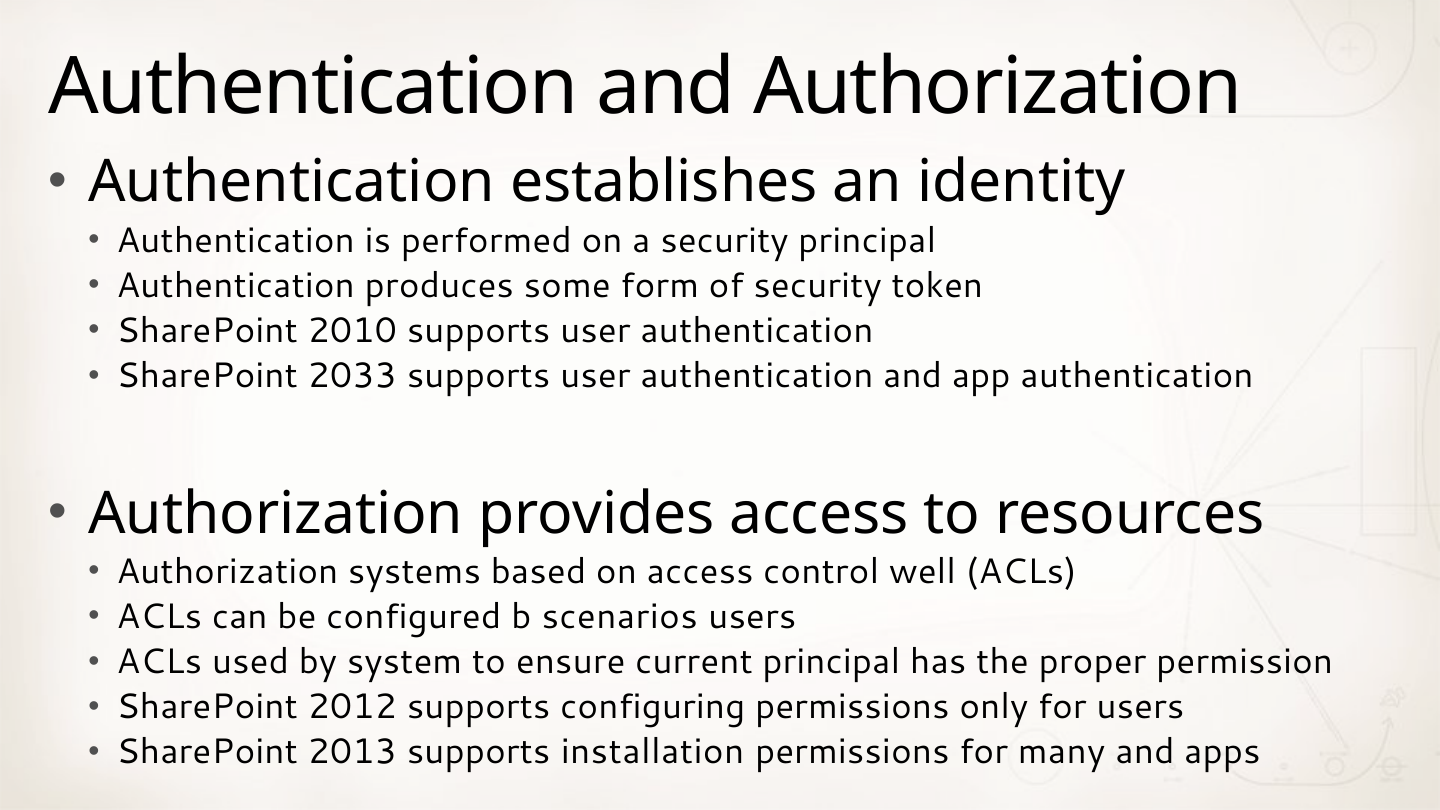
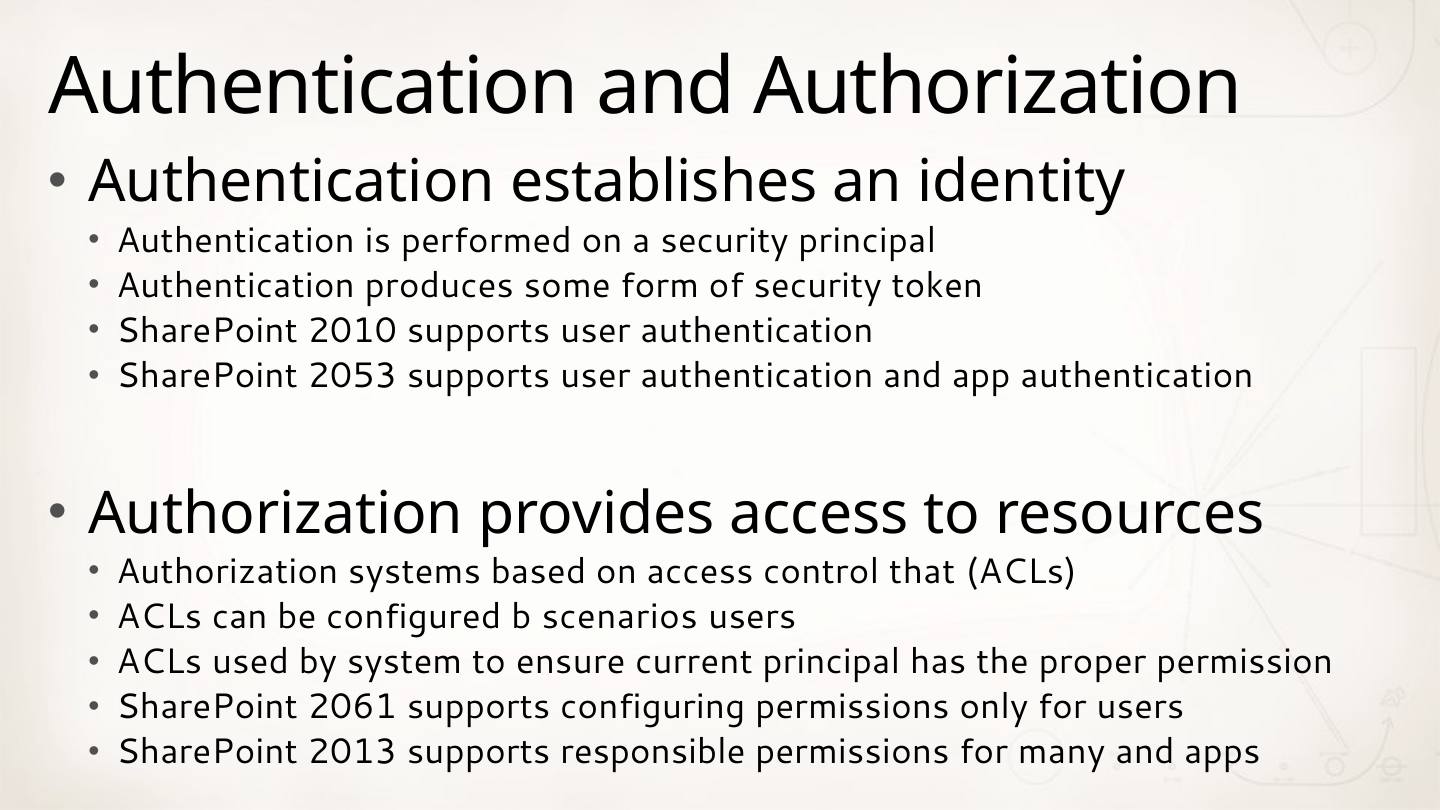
2033: 2033 -> 2053 (352, 376)
well: well -> that (922, 572)
2012: 2012 -> 2061 (352, 707)
installation: installation -> responsible (653, 752)
